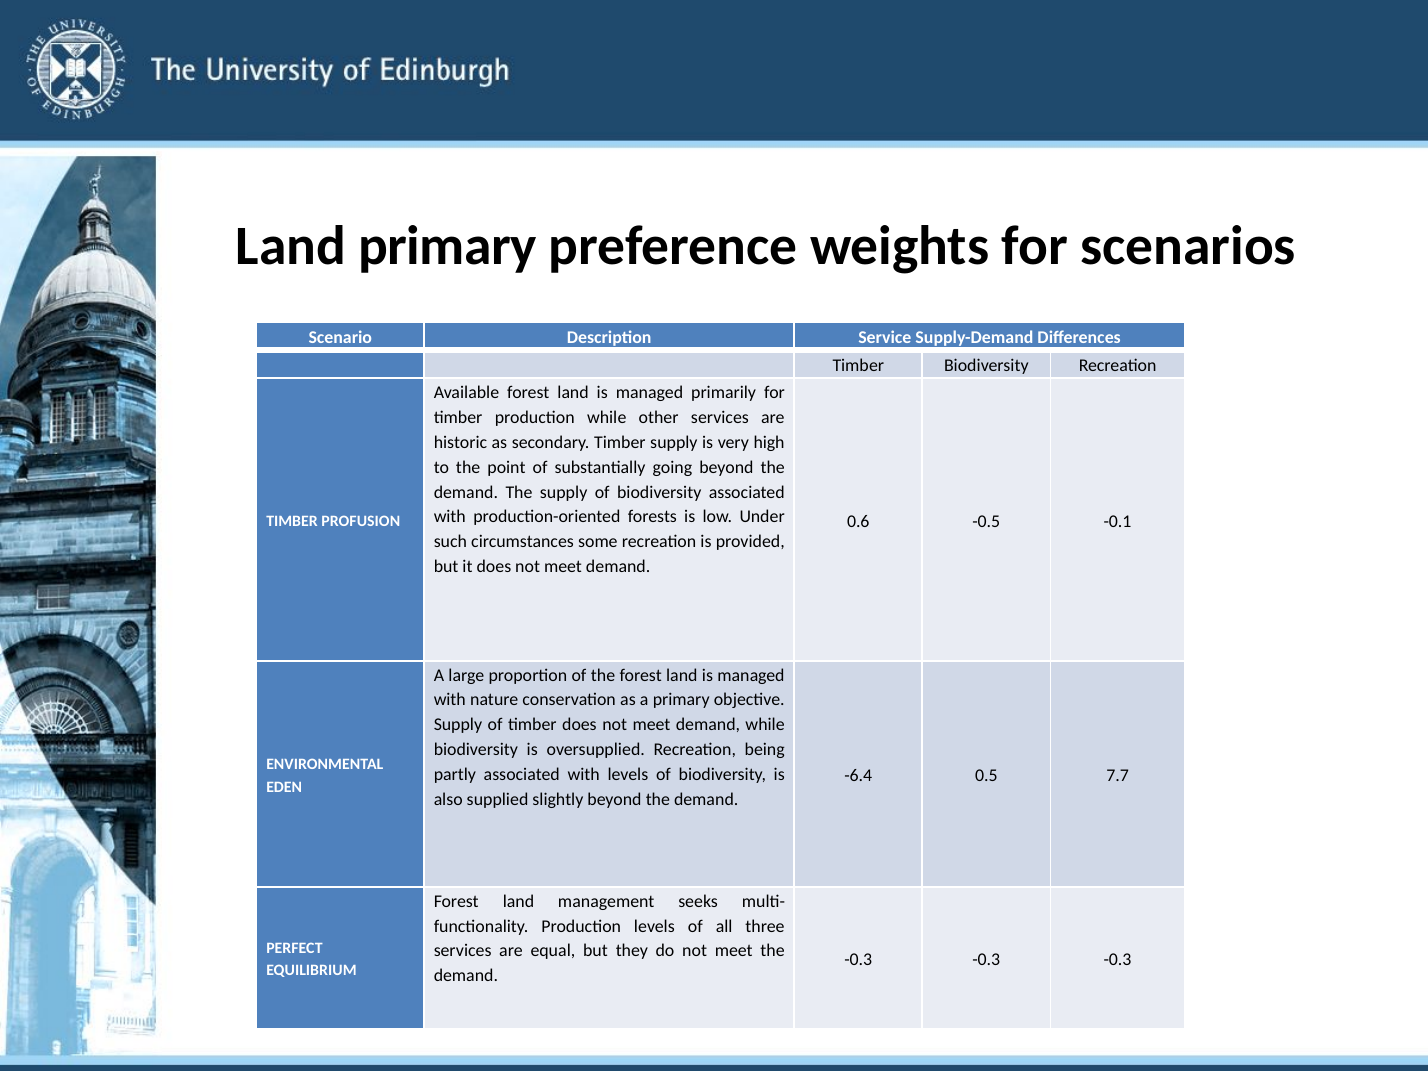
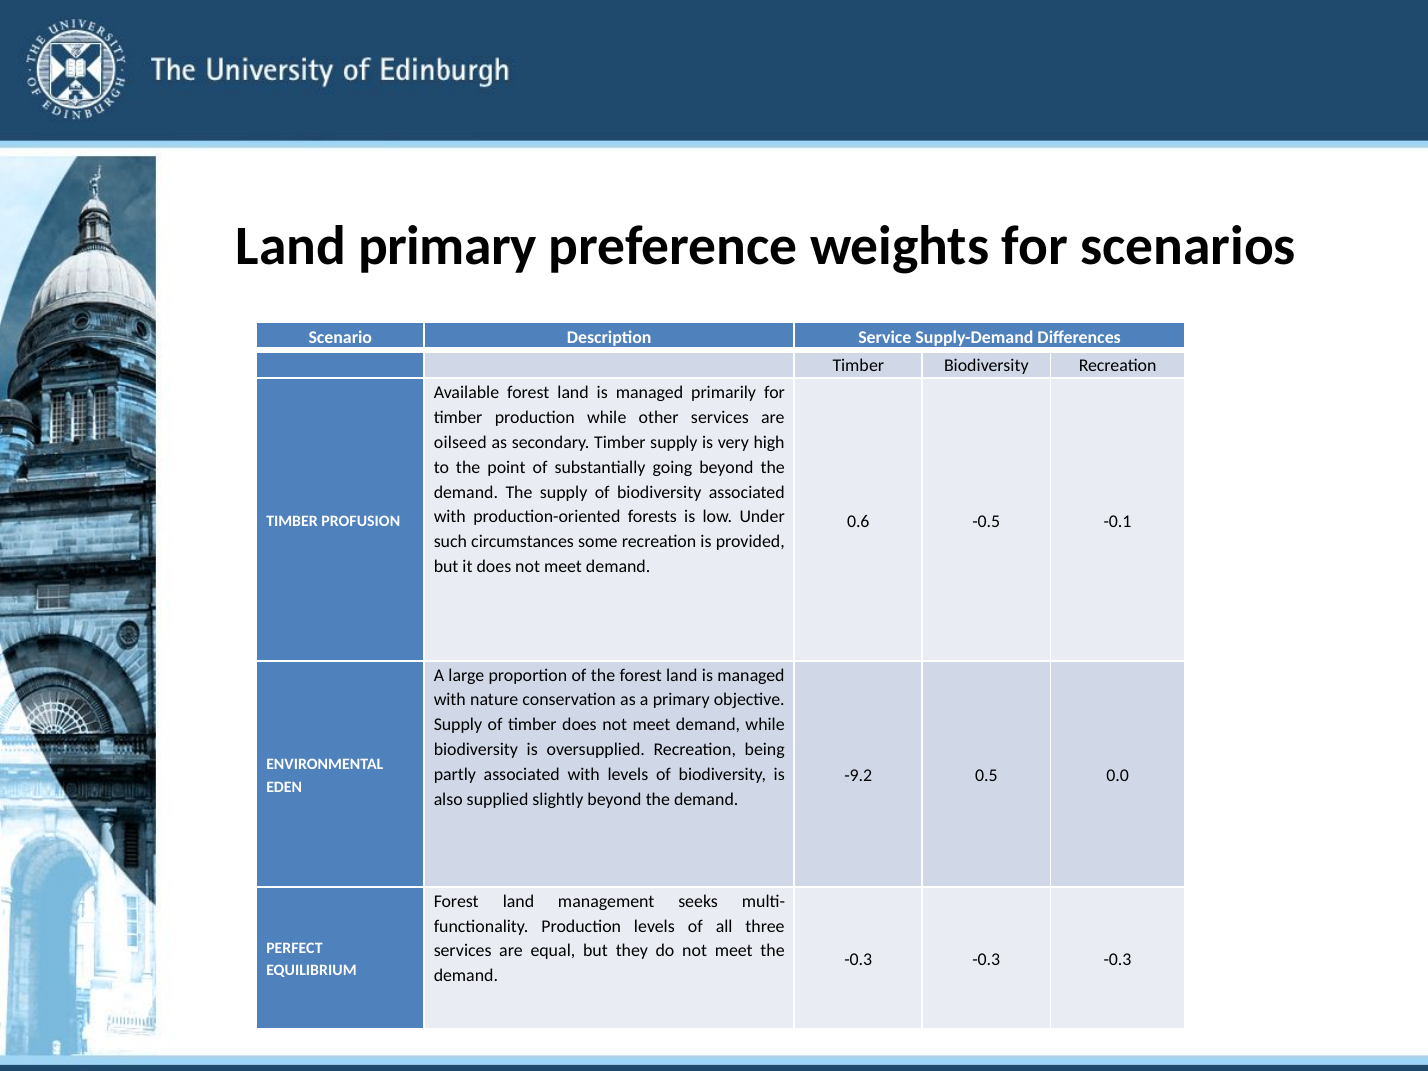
historic: historic -> oilseed (460, 442)
-6.4: -6.4 -> -9.2 (858, 776)
7.7: 7.7 -> 0.0 (1118, 776)
